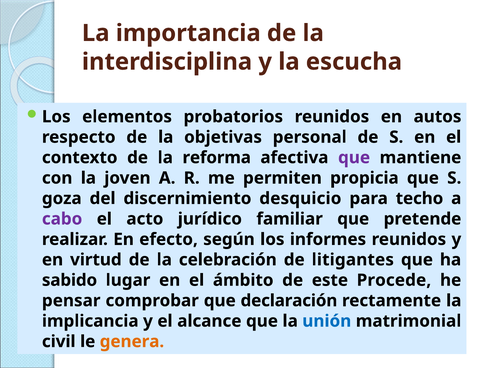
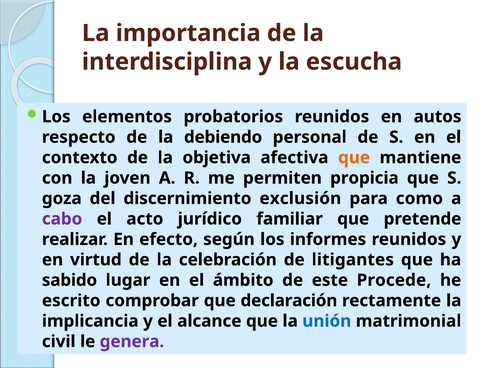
objetivas: objetivas -> debiendo (223, 137)
reforma: reforma -> objetiva (217, 158)
que colour: purple -> orange (354, 158)
desquicio: desquicio -> exclusión (300, 199)
techo: techo -> como (419, 199)
pensar: pensar -> escrito (71, 301)
genera colour: orange -> purple (132, 342)
